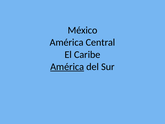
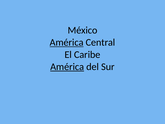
América underline: none -> present (67, 42)
